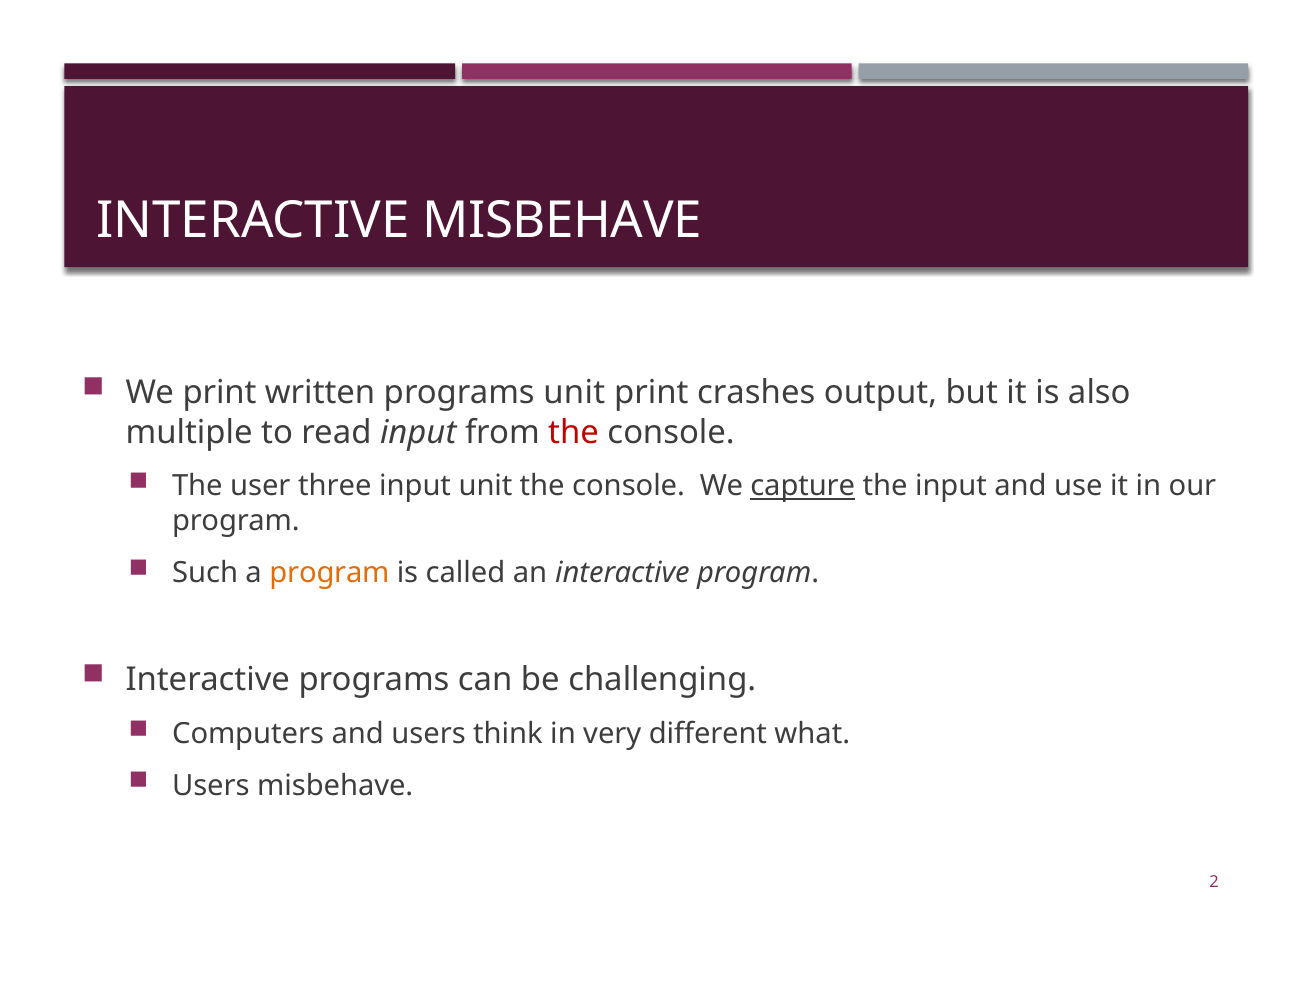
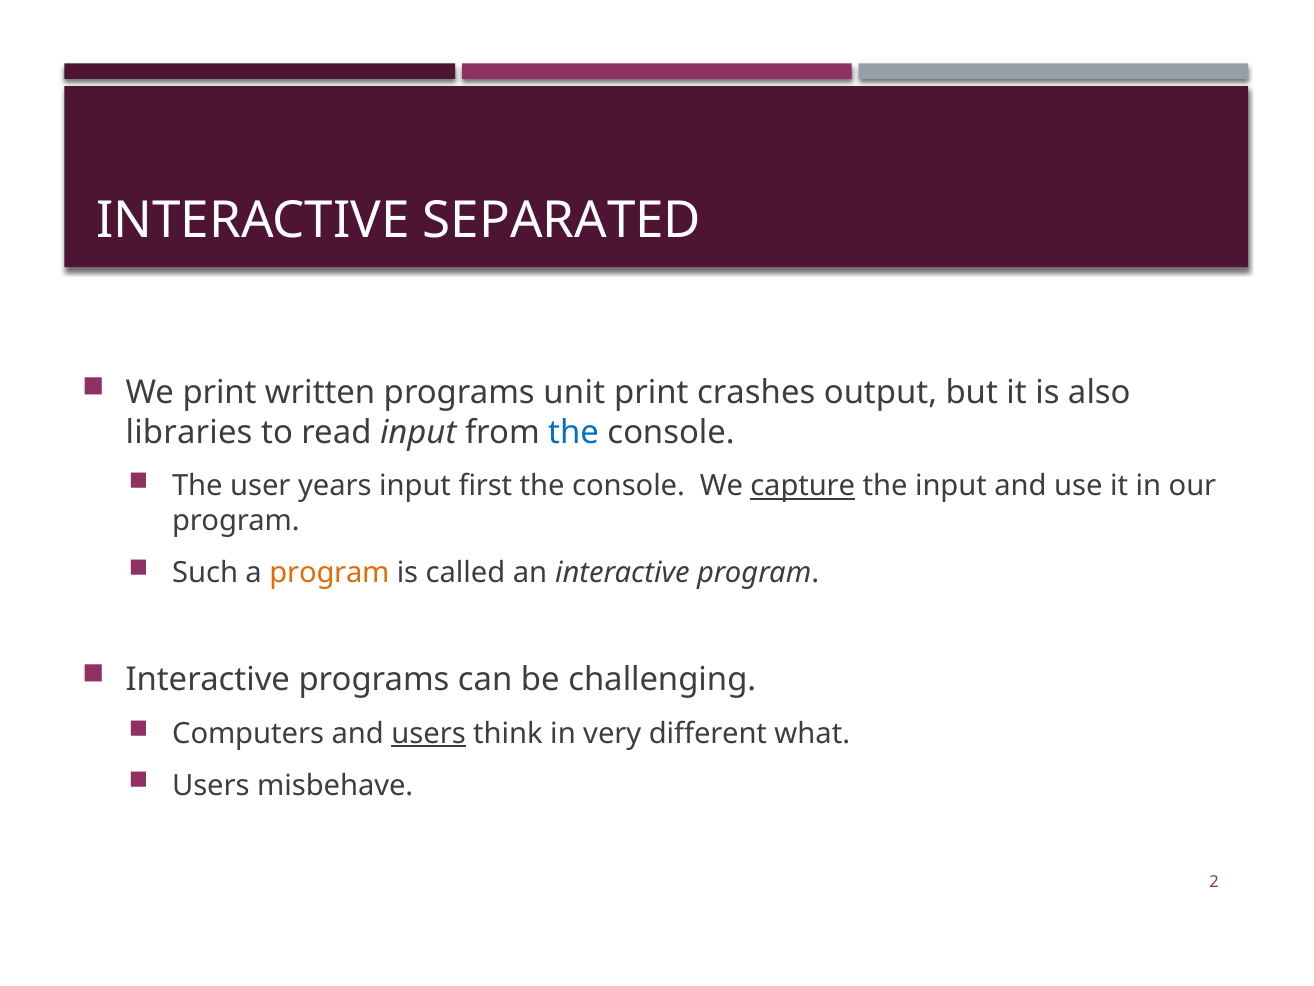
INTERACTIVE MISBEHAVE: MISBEHAVE -> SEPARATED (562, 221)
multiple: multiple -> libraries (189, 432)
the colour: red -> blue (574, 432)
three: three -> years (335, 486)
input unit: unit -> first (485, 486)
users underline: none -> present (429, 733)
